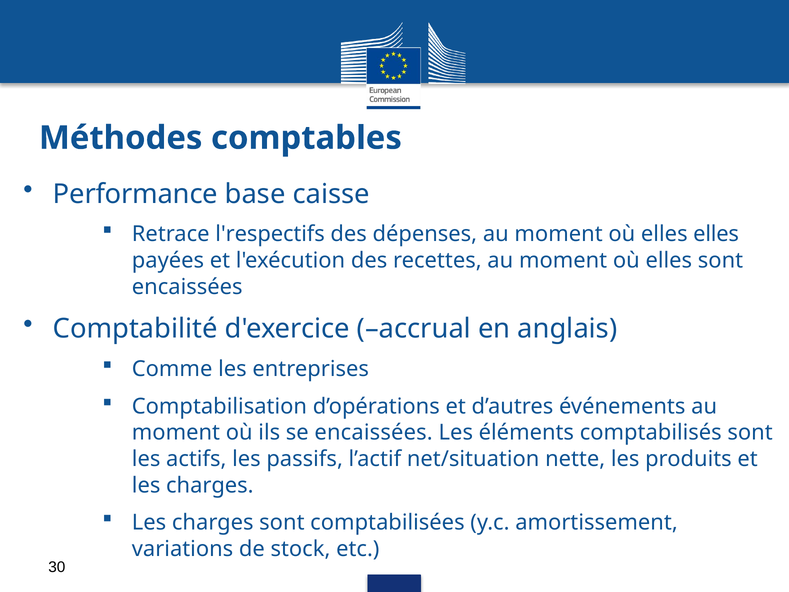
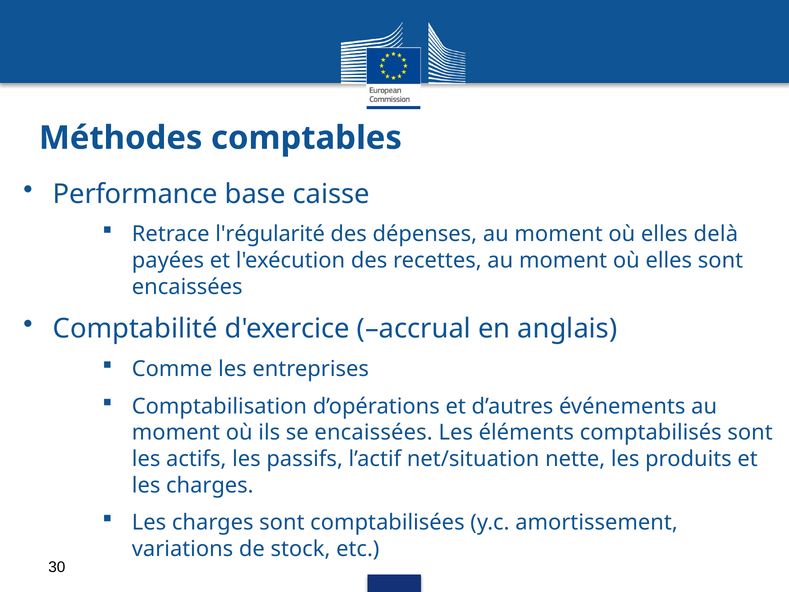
l'respectifs: l'respectifs -> l'régularité (270, 234)
elles elles: elles -> delà (716, 234)
